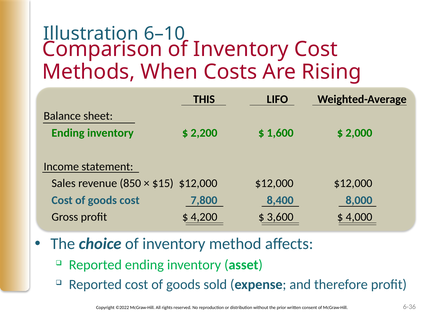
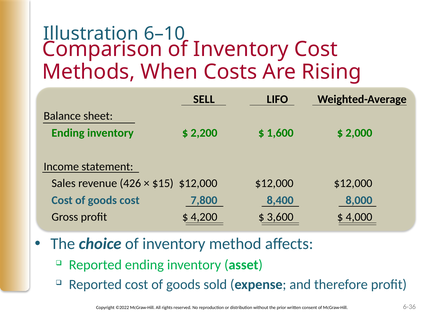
THIS: THIS -> SELL (204, 99)
850: 850 -> 426 (130, 183)
